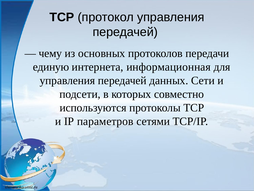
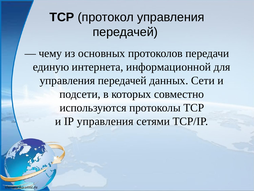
информационная: информационная -> информационной (169, 67)
IP параметров: параметров -> управления (105, 121)
